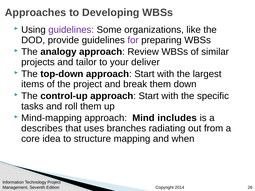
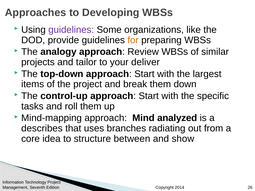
for colour: purple -> orange (133, 40)
includes: includes -> analyzed (177, 118)
mapping: mapping -> between (132, 139)
when: when -> show (183, 139)
